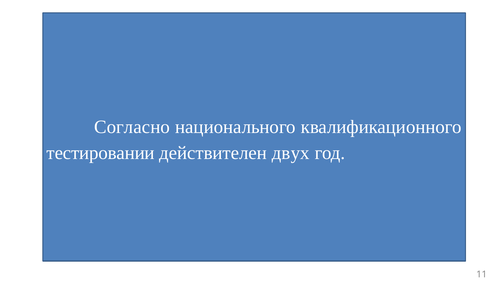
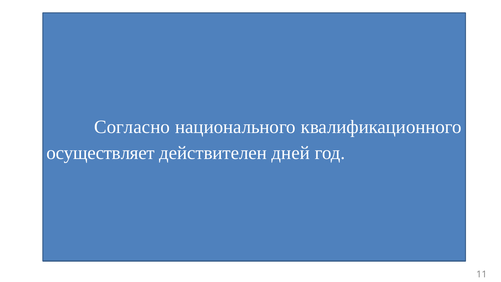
тестировании: тестировании -> осуществляет (101, 153)
двух: двух -> дней (291, 153)
